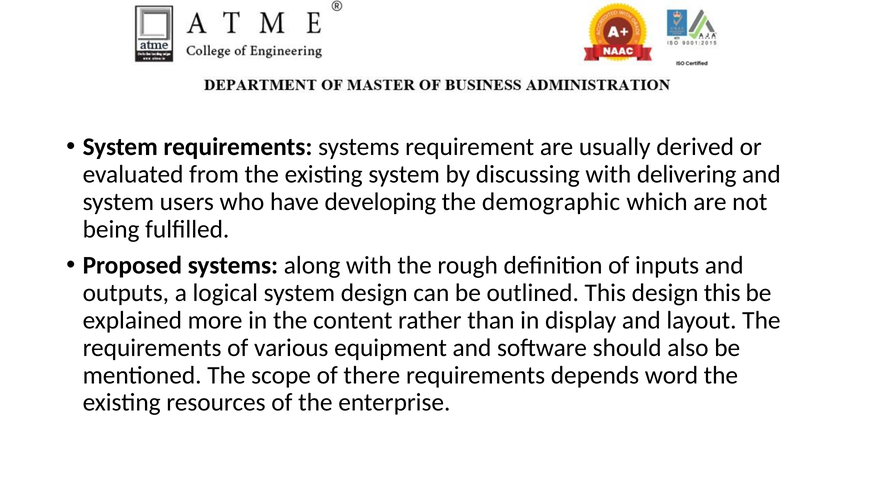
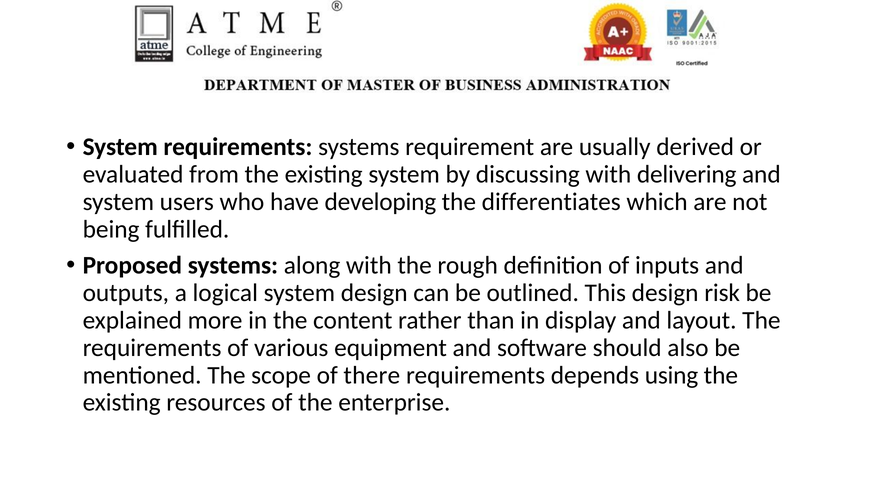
demographic: demographic -> differentiates (551, 202)
design this: this -> risk (722, 293)
word: word -> using (672, 375)
